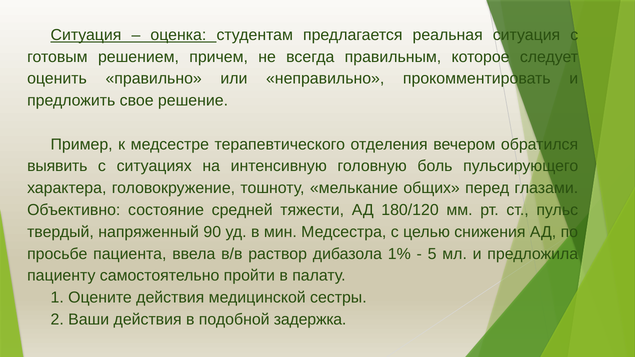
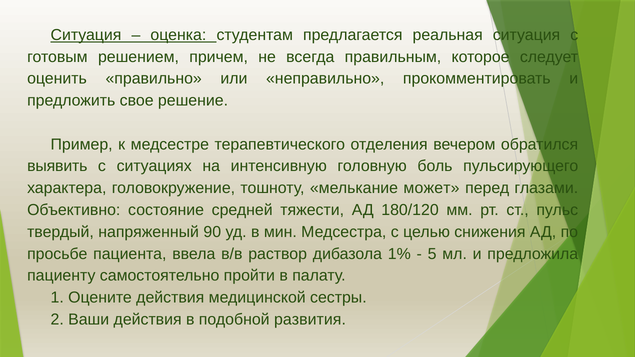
общих: общих -> может (432, 188)
задержка: задержка -> развития (310, 320)
